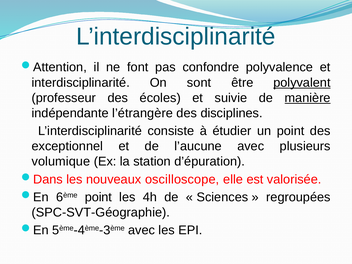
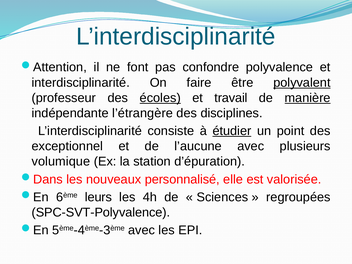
sont: sont -> faire (199, 83)
écoles underline: none -> present (160, 98)
suivie: suivie -> travail (231, 98)
étudier underline: none -> present (232, 131)
oscilloscope: oscilloscope -> personnalisé (182, 179)
6ème point: point -> leurs (98, 197)
SPC-SVT-Géographie: SPC-SVT-Géographie -> SPC-SVT-Polyvalence (101, 212)
